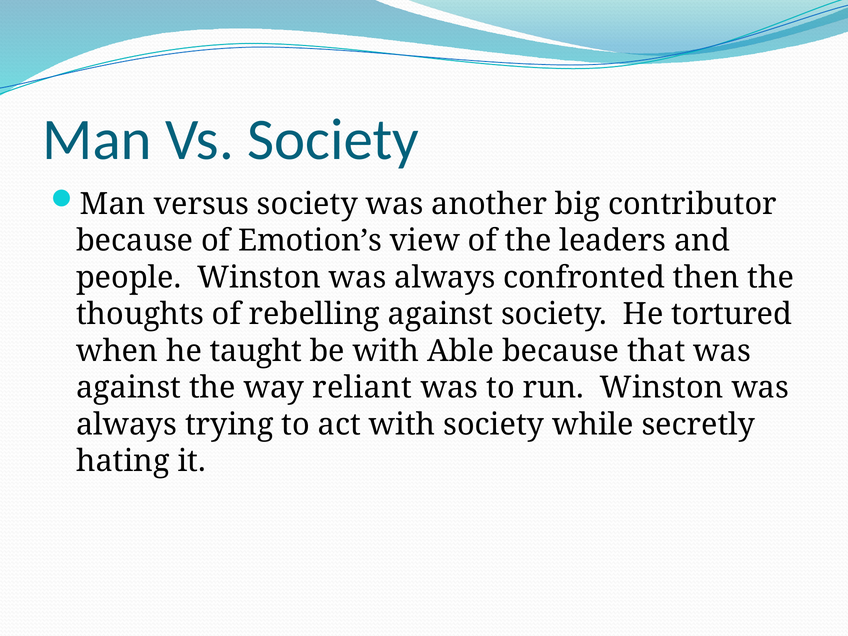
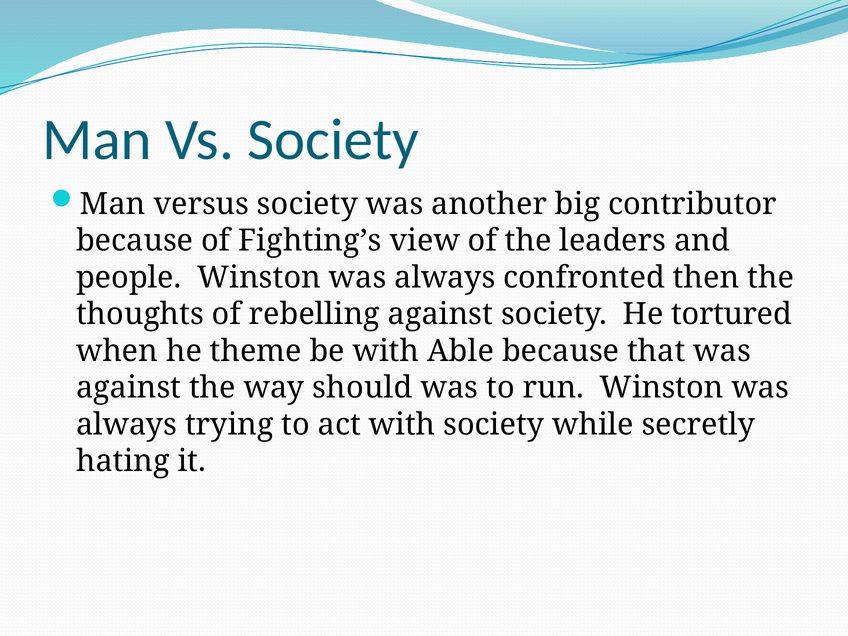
Emotion’s: Emotion’s -> Fighting’s (310, 241)
taught: taught -> theme (256, 351)
reliant: reliant -> should (362, 388)
